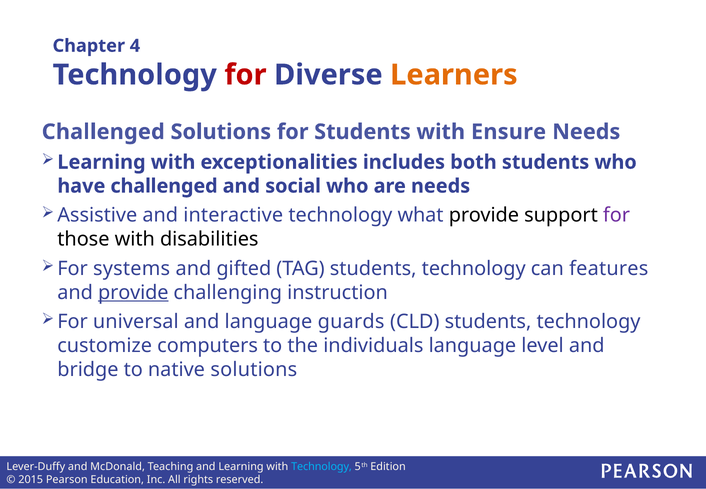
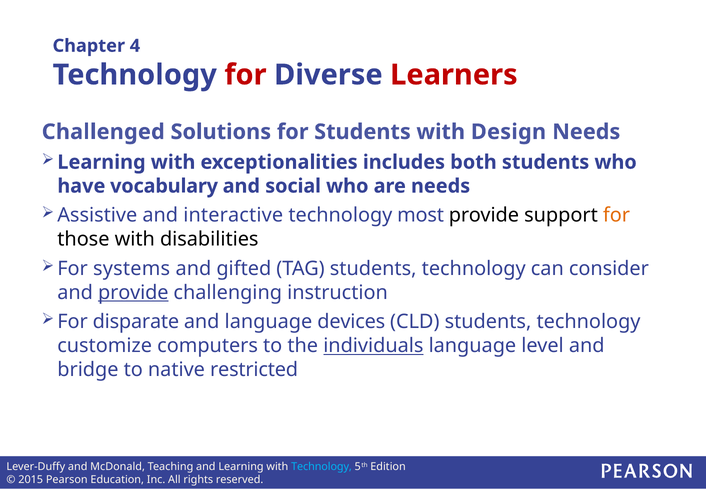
Learners colour: orange -> red (454, 75)
Ensure: Ensure -> Design (509, 132)
have challenged: challenged -> vocabulary (164, 186)
what: what -> most (421, 215)
for colour: purple -> orange (616, 215)
features: features -> consider (609, 269)
universal: universal -> disparate (136, 322)
guards: guards -> devices (351, 322)
individuals underline: none -> present (373, 346)
native solutions: solutions -> restricted (254, 370)
